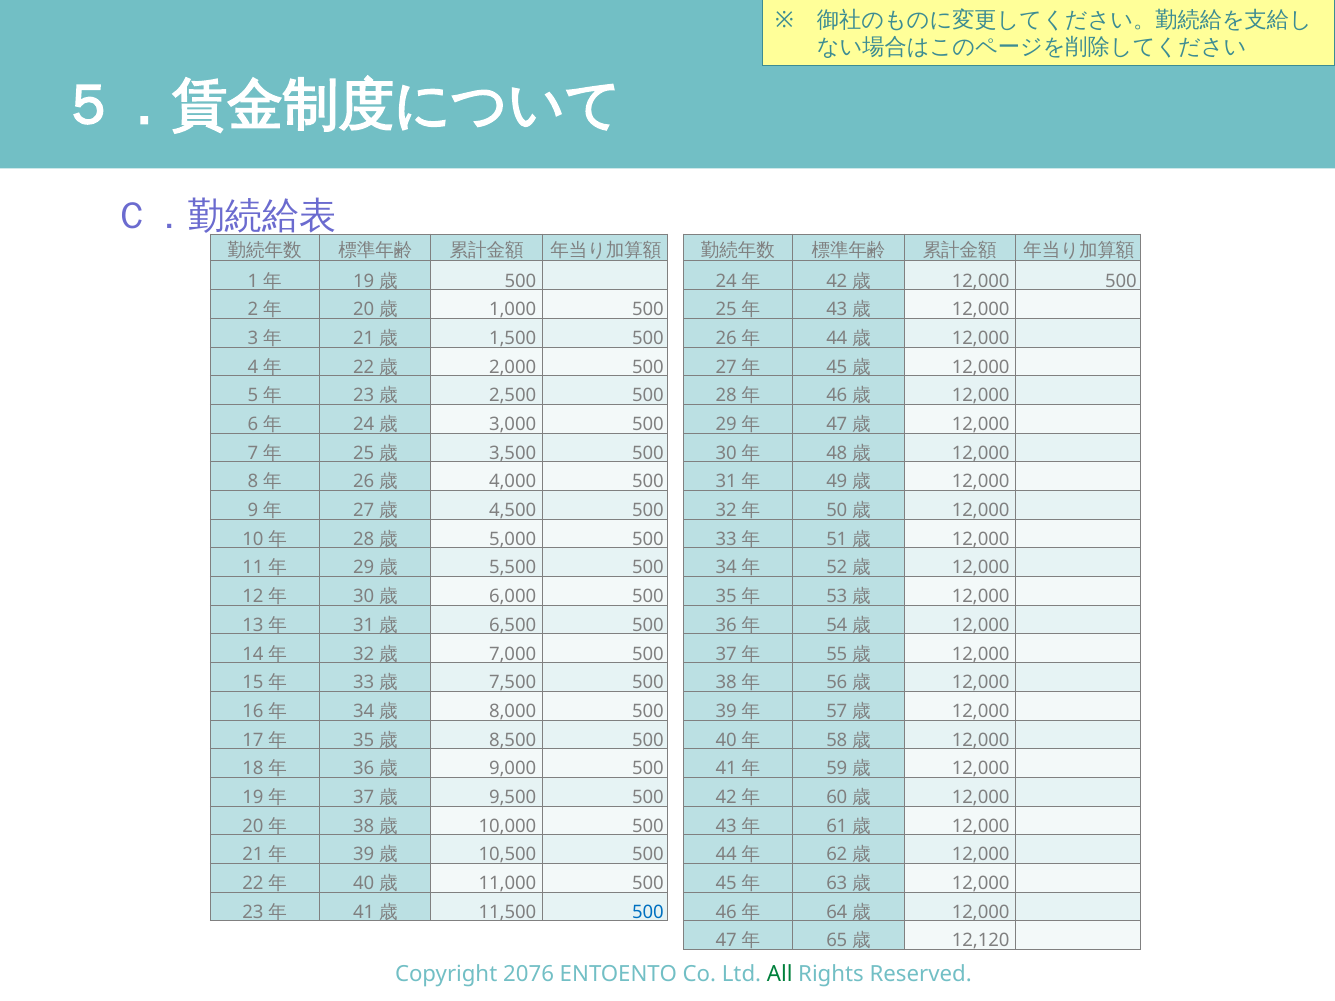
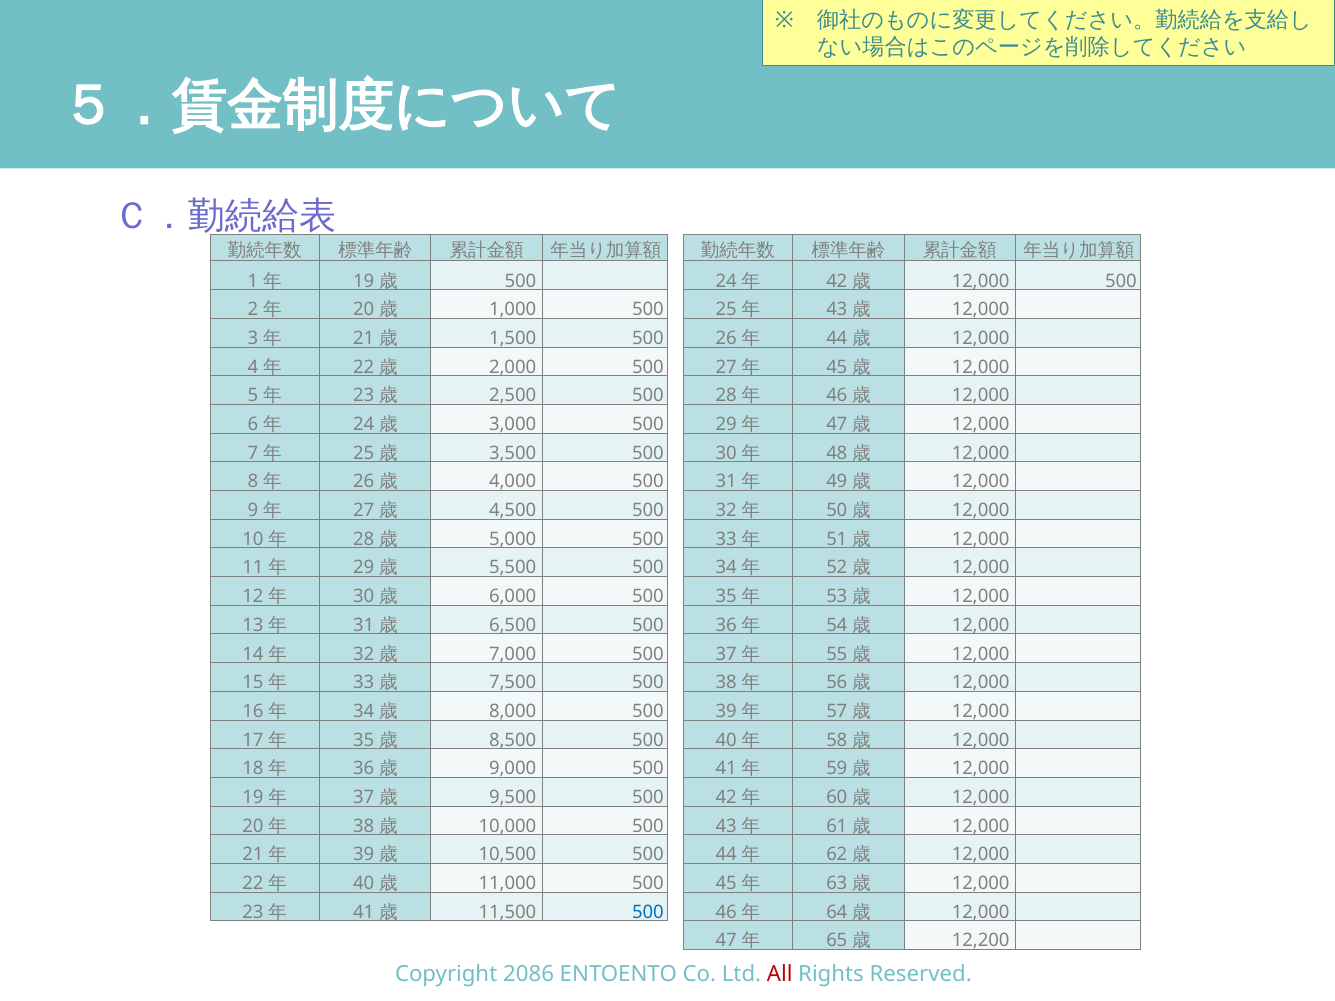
12,120: 12,120 -> 12,200 (981, 941)
2076: 2076 -> 2086 (529, 974)
All colour: green -> red (780, 974)
